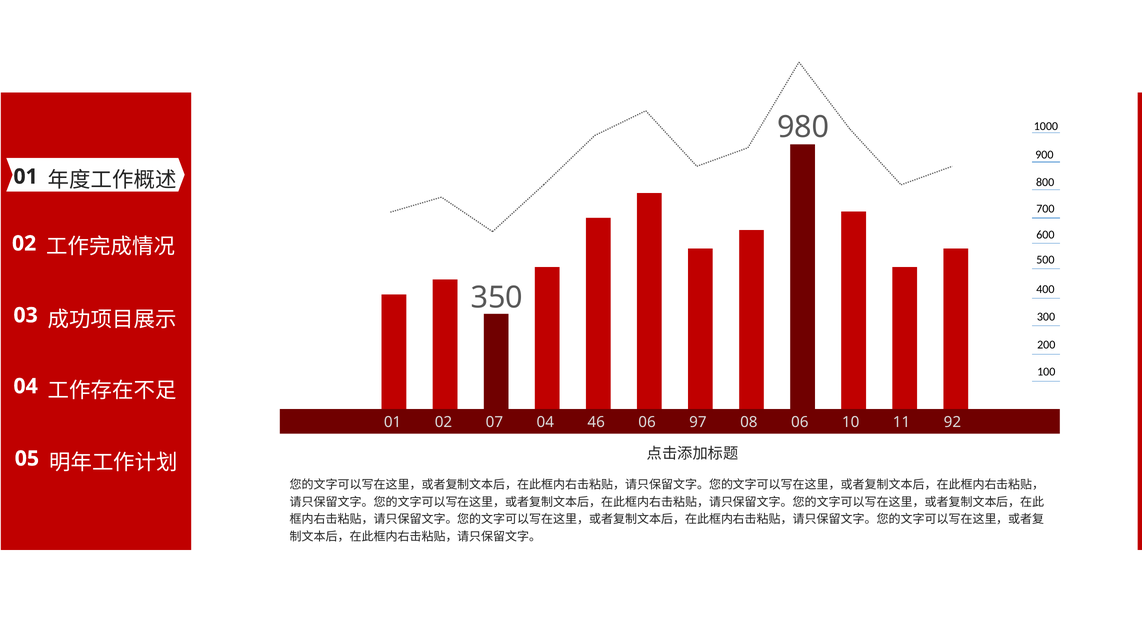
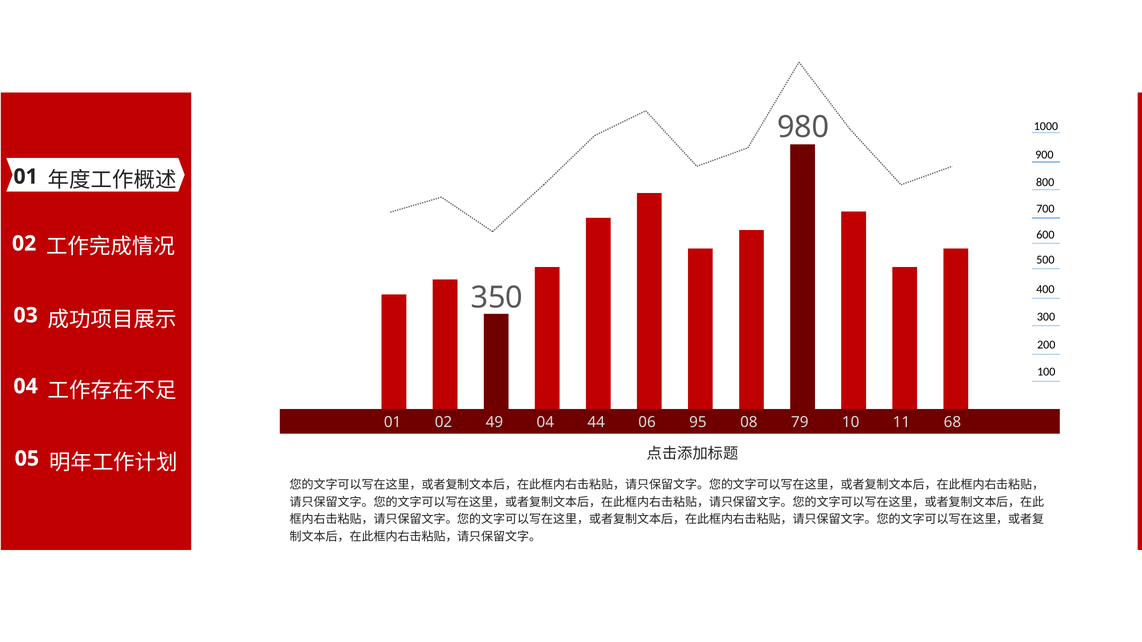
07: 07 -> 49 (494, 423)
46: 46 -> 44 (596, 423)
97: 97 -> 95 (698, 423)
08 06: 06 -> 79 (800, 423)
92: 92 -> 68 (952, 423)
